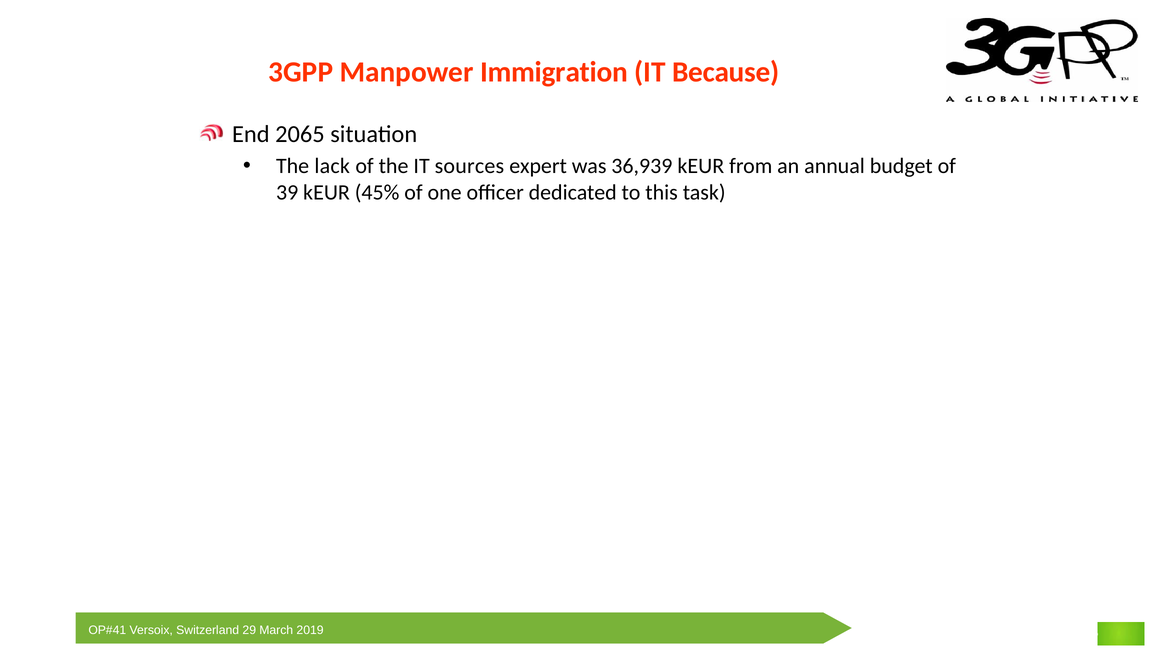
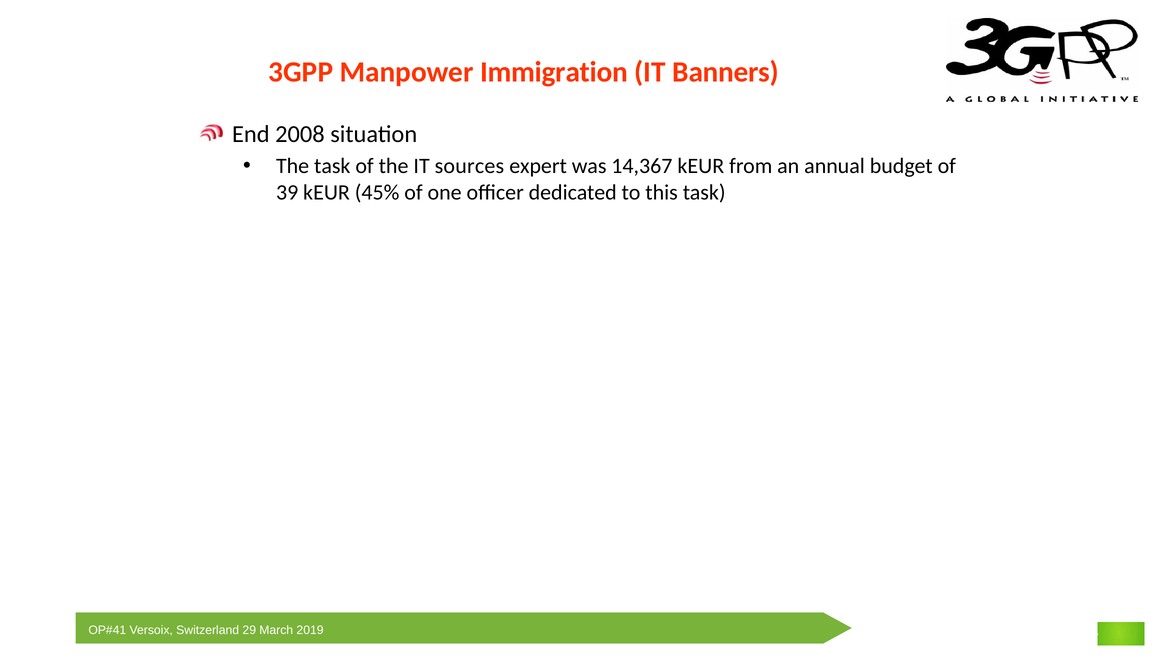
Because: Because -> Banners (726, 72)
2065: 2065 -> 2008 (300, 134)
The lack: lack -> task (332, 166)
36,939: 36,939 -> 14,367 (642, 166)
